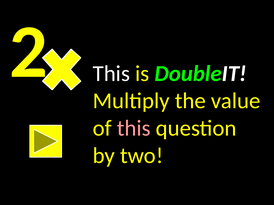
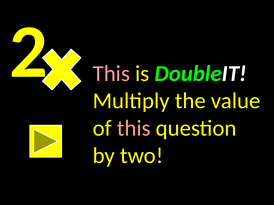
This colour: white -> pink (111, 74)
